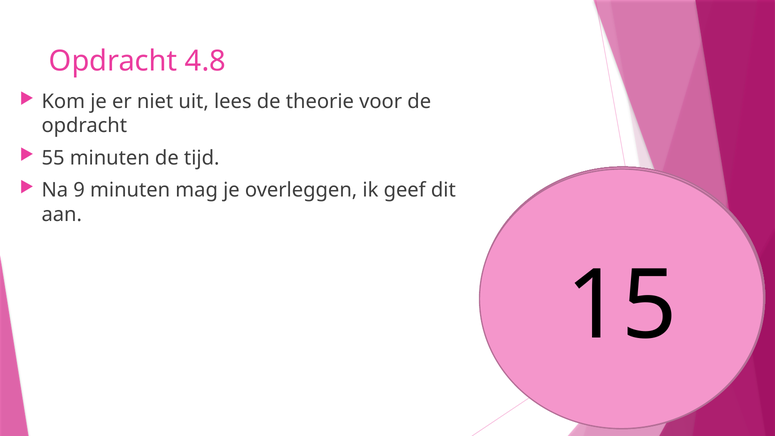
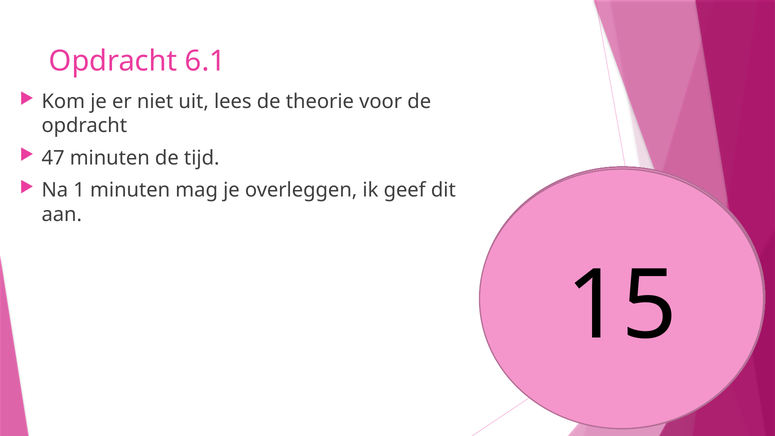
4.8: 4.8 -> 6.1 (205, 61)
55: 55 -> 47 (53, 158)
9: 9 -> 1 (79, 190)
